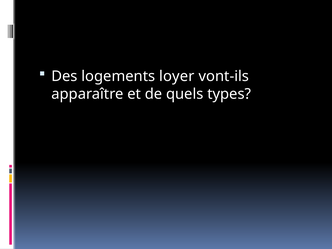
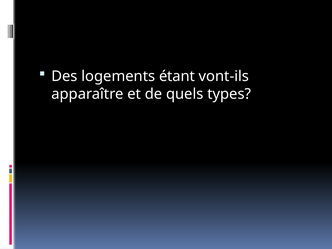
loyer: loyer -> étant (177, 76)
